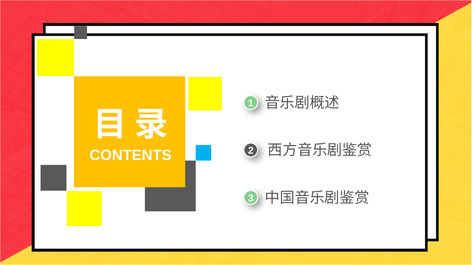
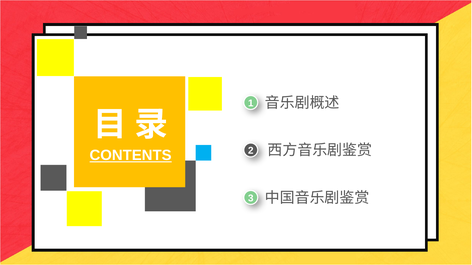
CONTENTS underline: none -> present (131, 156)
